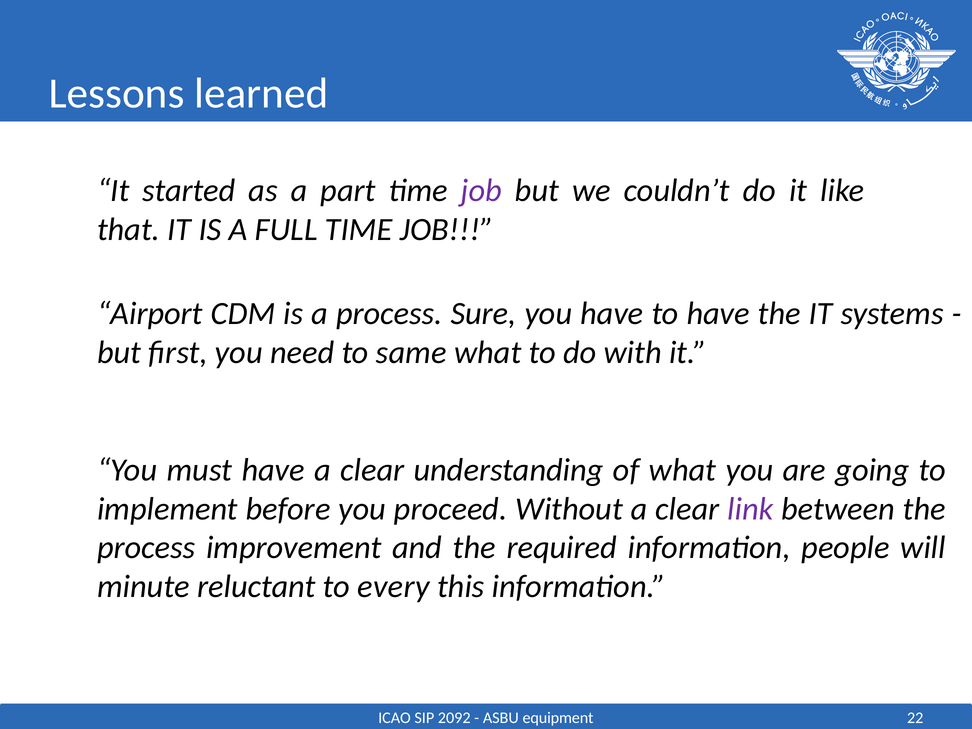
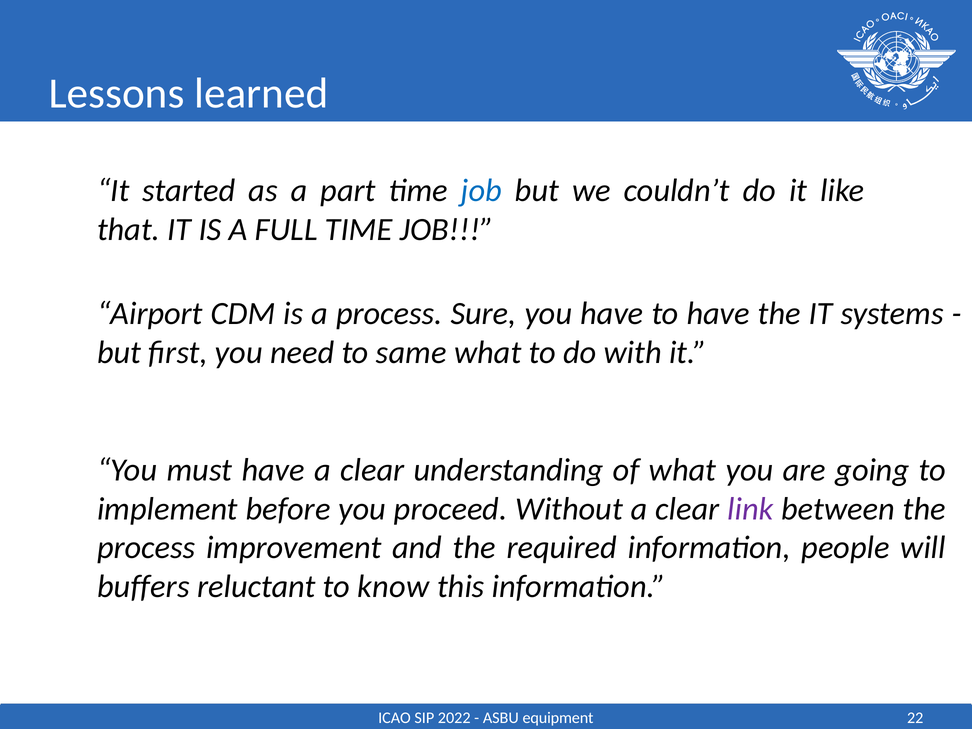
job colour: purple -> blue (481, 190)
minute: minute -> buffers (143, 587)
every: every -> know (393, 587)
2092: 2092 -> 2022 (454, 718)
